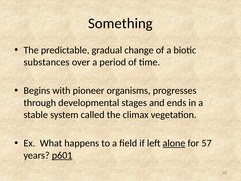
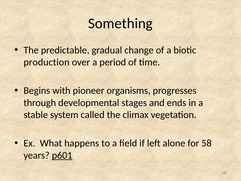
substances: substances -> production (47, 62)
alone underline: present -> none (174, 143)
57: 57 -> 58 (207, 143)
